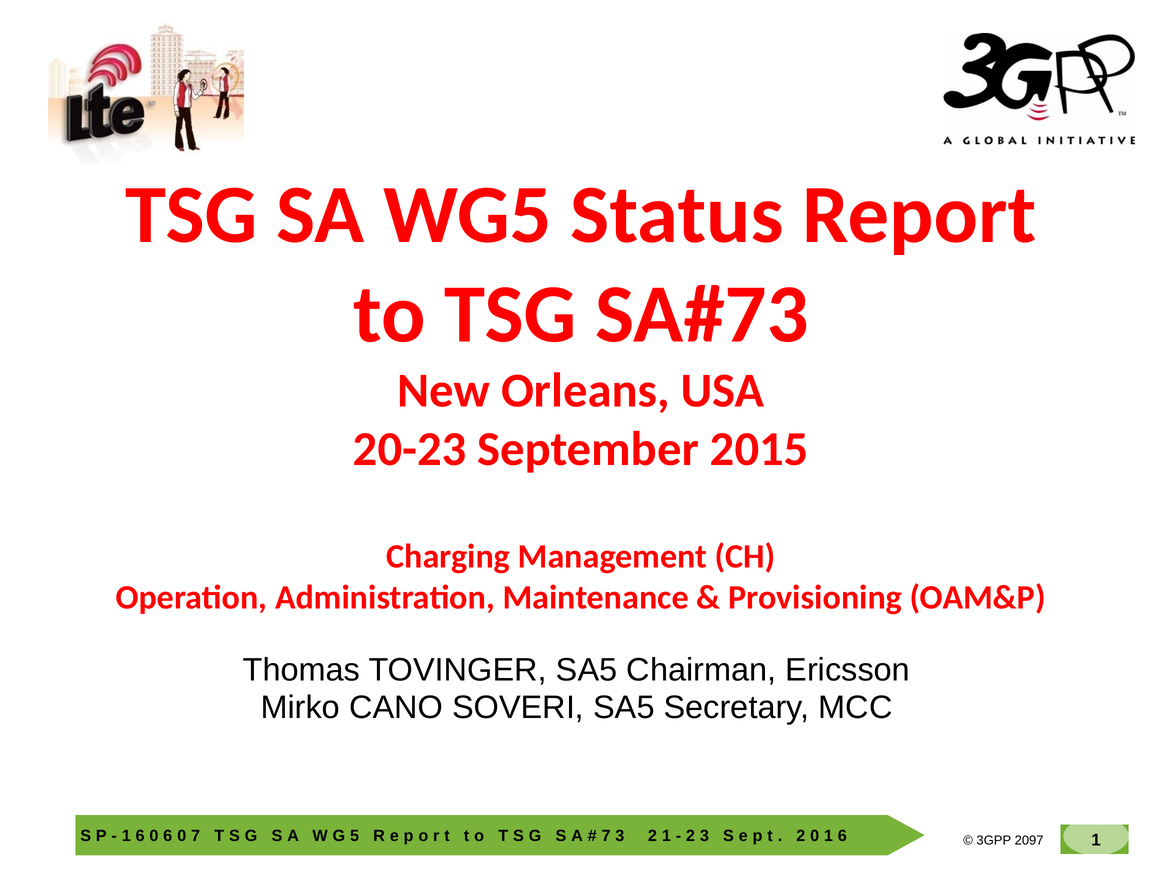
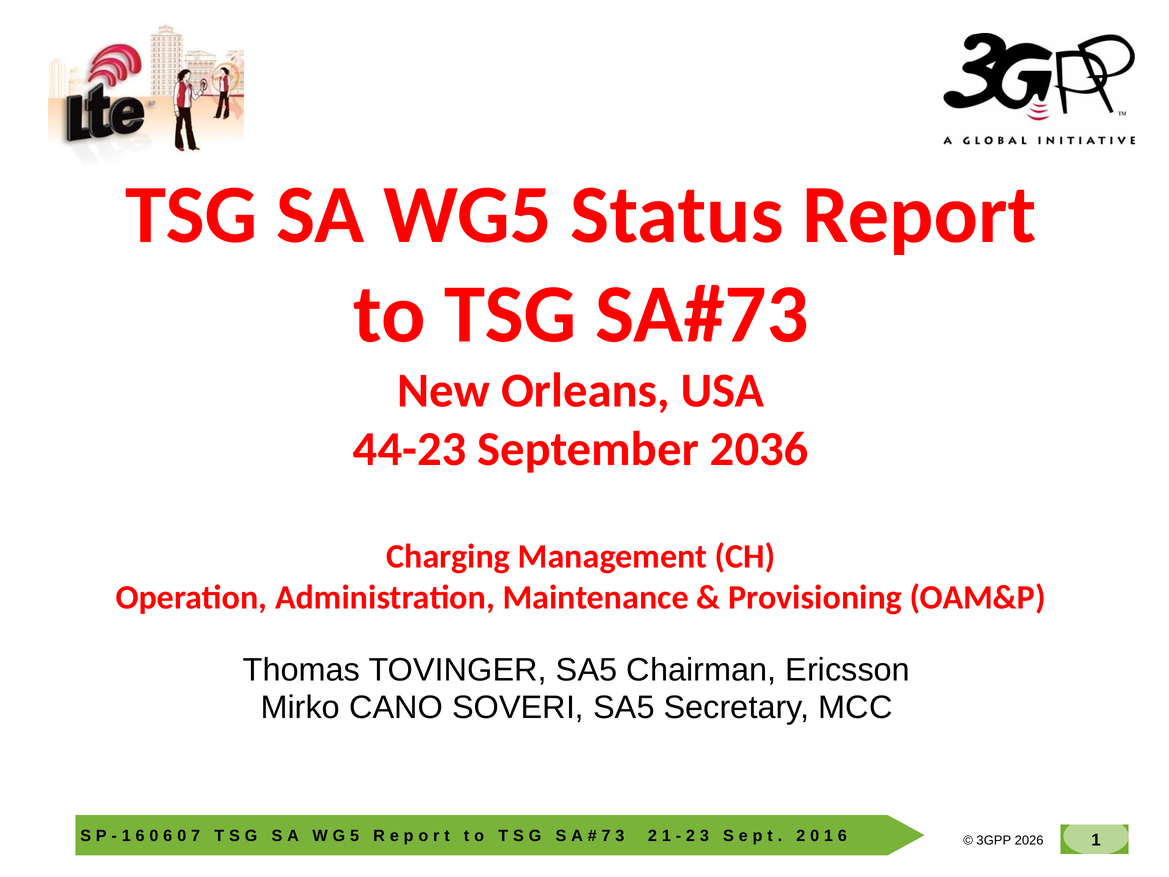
20-23: 20-23 -> 44-23 (410, 449)
2015: 2015 -> 2036 (759, 449)
2097: 2097 -> 2026 (1029, 840)
